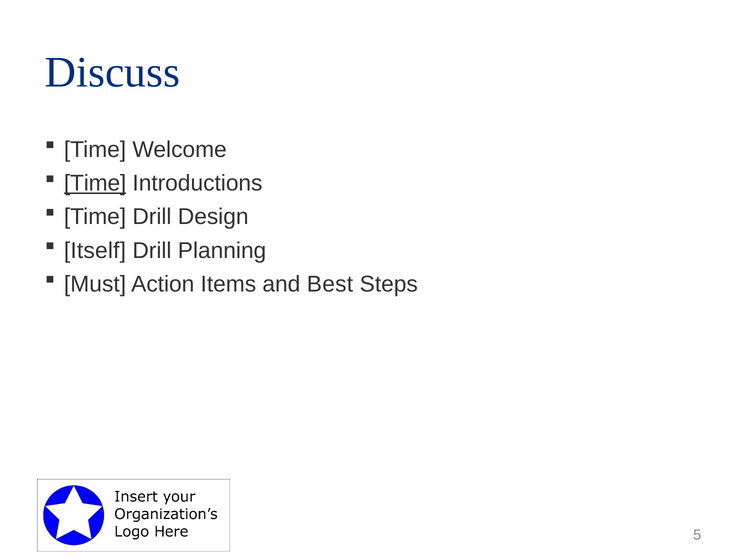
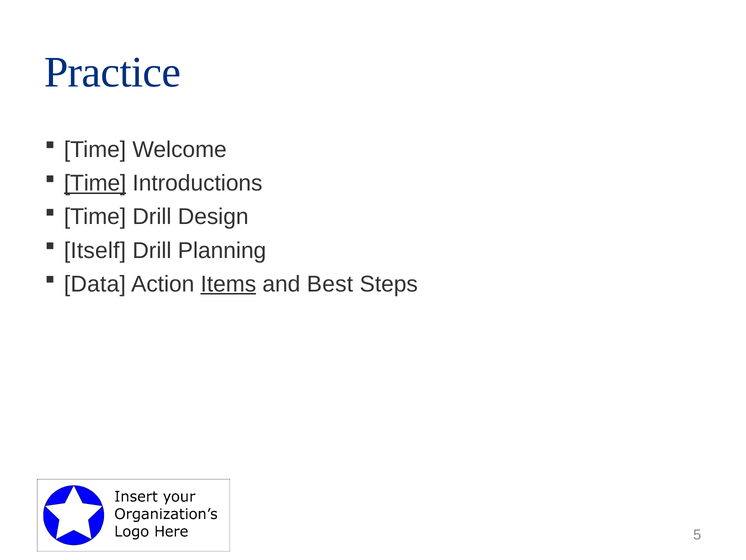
Discuss: Discuss -> Practice (113, 72)
Must: Must -> Data (95, 284)
Items underline: none -> present (228, 284)
